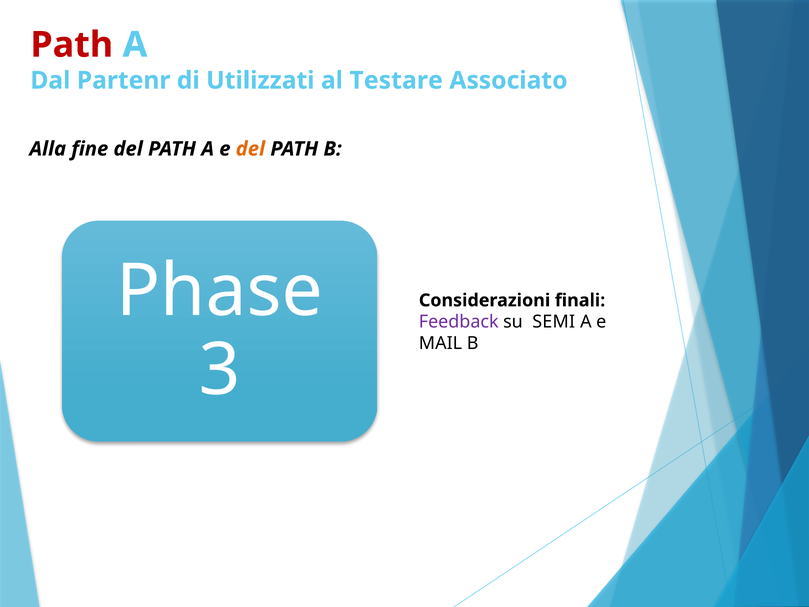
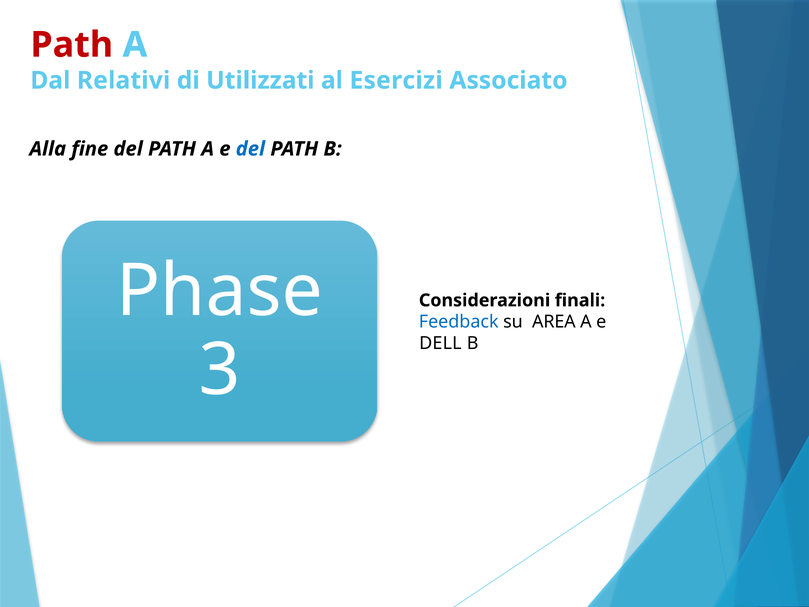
Partenr: Partenr -> Relativi (124, 80)
Testare: Testare -> Esercizi (396, 80)
del colour: orange -> blue (250, 149)
Feedback colour: purple -> blue (459, 322)
SEMI: SEMI -> AREA (554, 322)
MAIL: MAIL -> DELL (440, 343)
